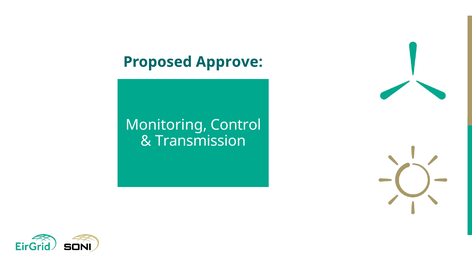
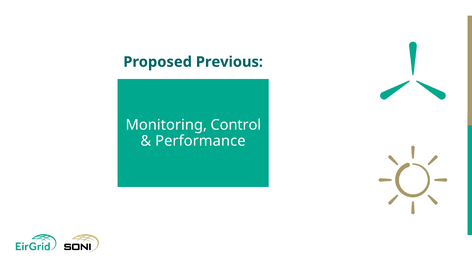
Approve: Approve -> Previous (229, 62)
Transmission: Transmission -> Performance (200, 141)
